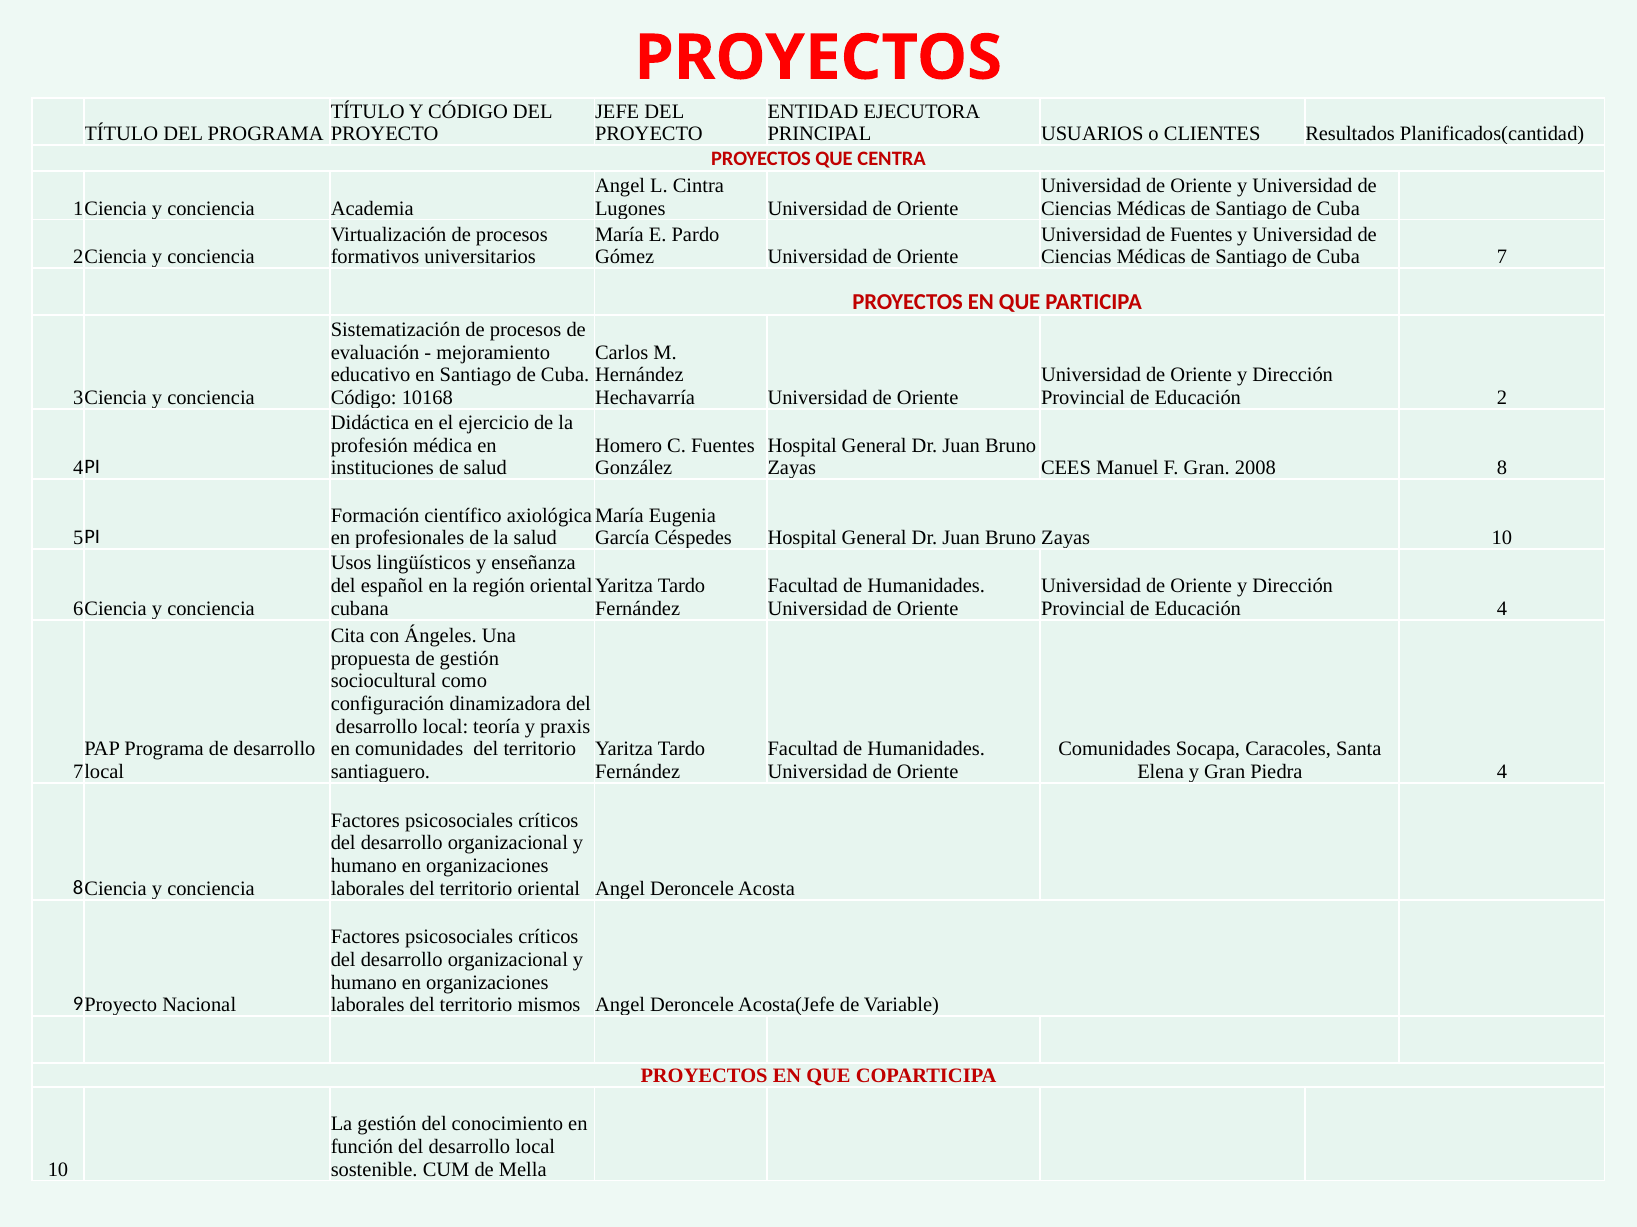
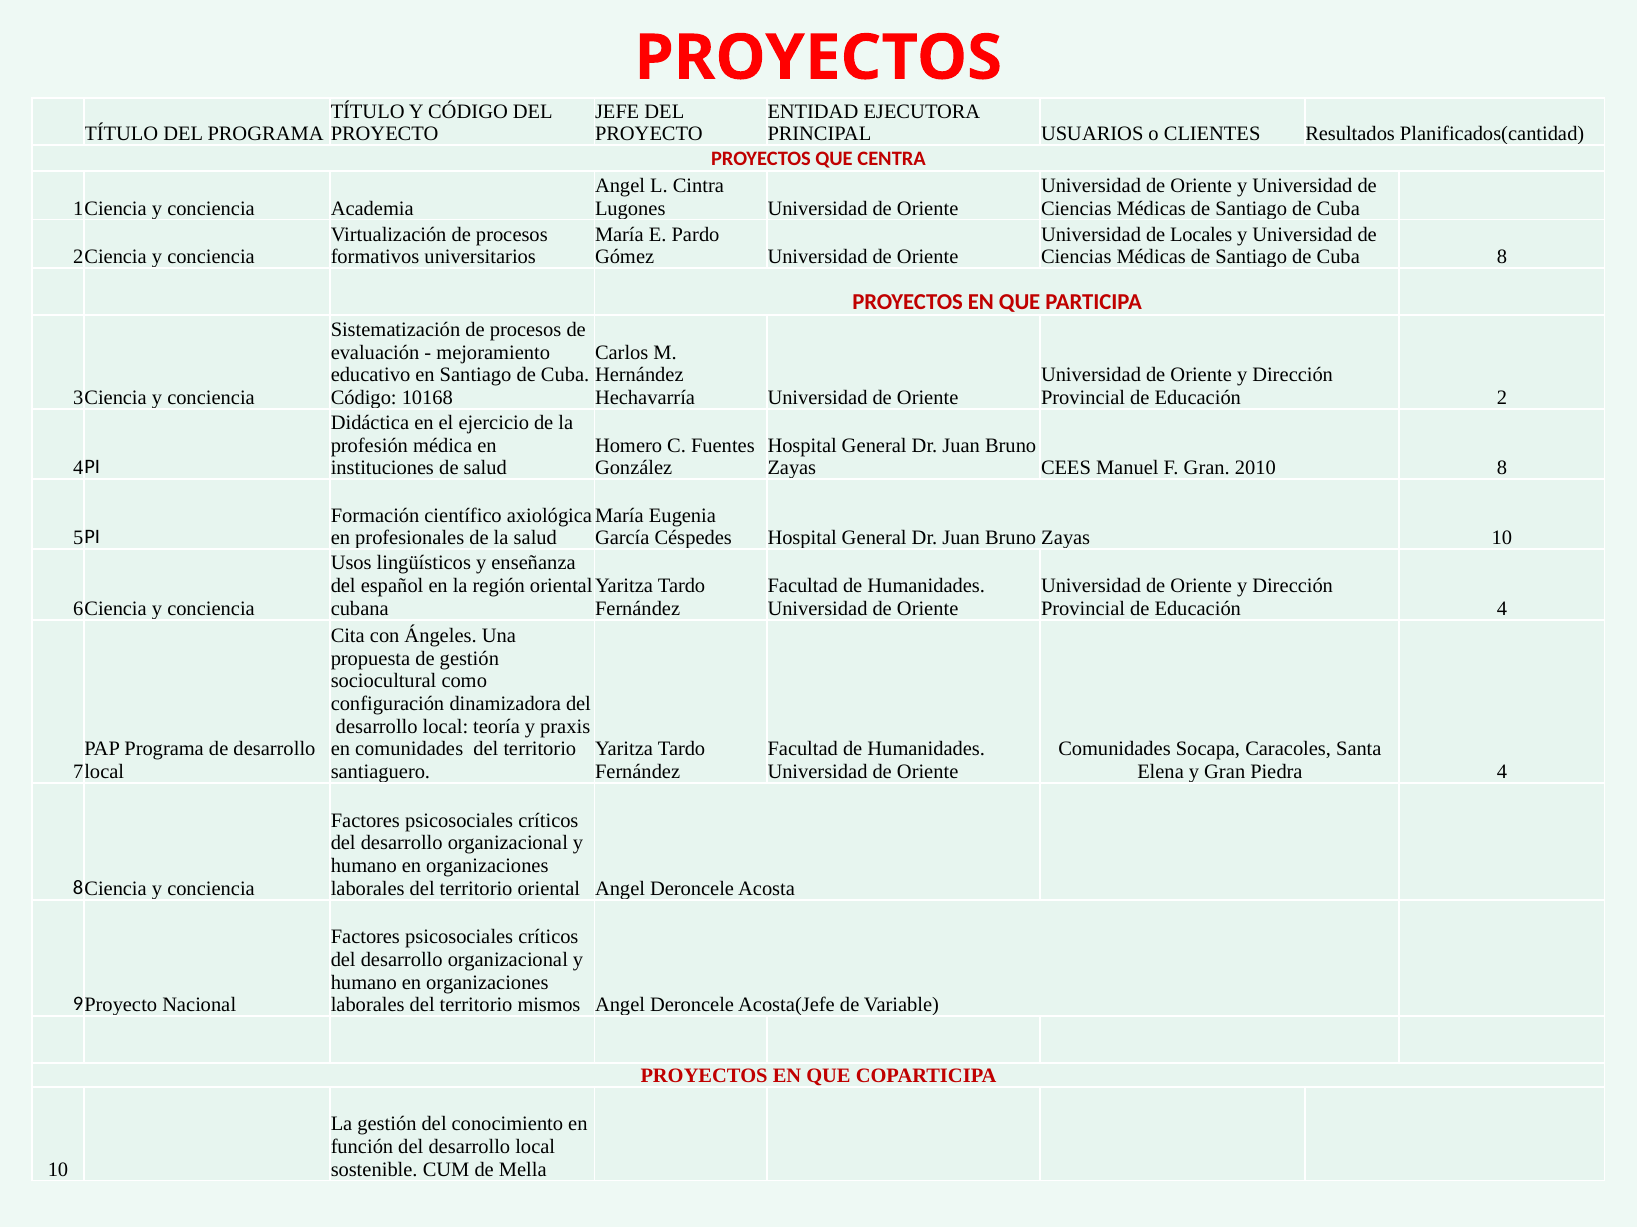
de Fuentes: Fuentes -> Locales (1201, 235)
Cuba 7: 7 -> 8 (1502, 257)
2008: 2008 -> 2010 (1255, 468)
